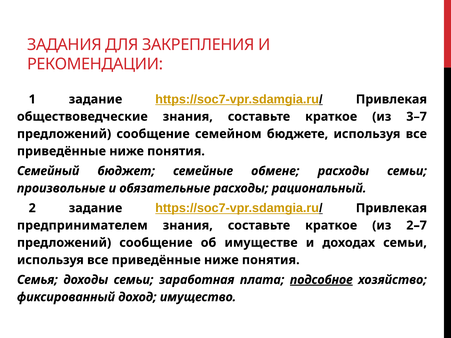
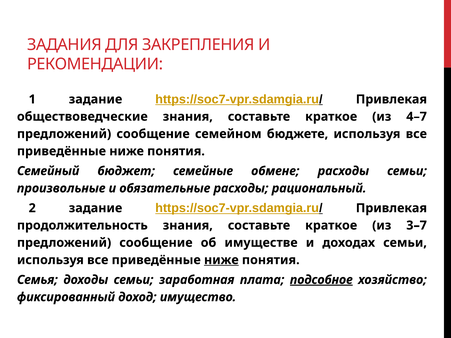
3–7: 3–7 -> 4–7 (417, 117)
предпринимателем: предпринимателем -> продолжительность (82, 226)
2–7: 2–7 -> 3–7 (417, 226)
ниже underline: none -> present (221, 260)
